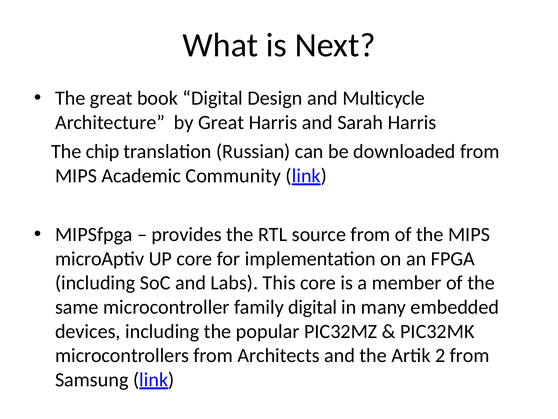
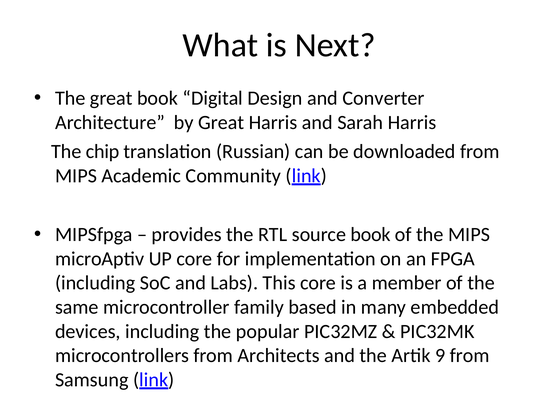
Multicycle: Multicycle -> Converter (384, 98)
source from: from -> book (371, 234)
family digital: digital -> based (313, 307)
2: 2 -> 9 (440, 355)
